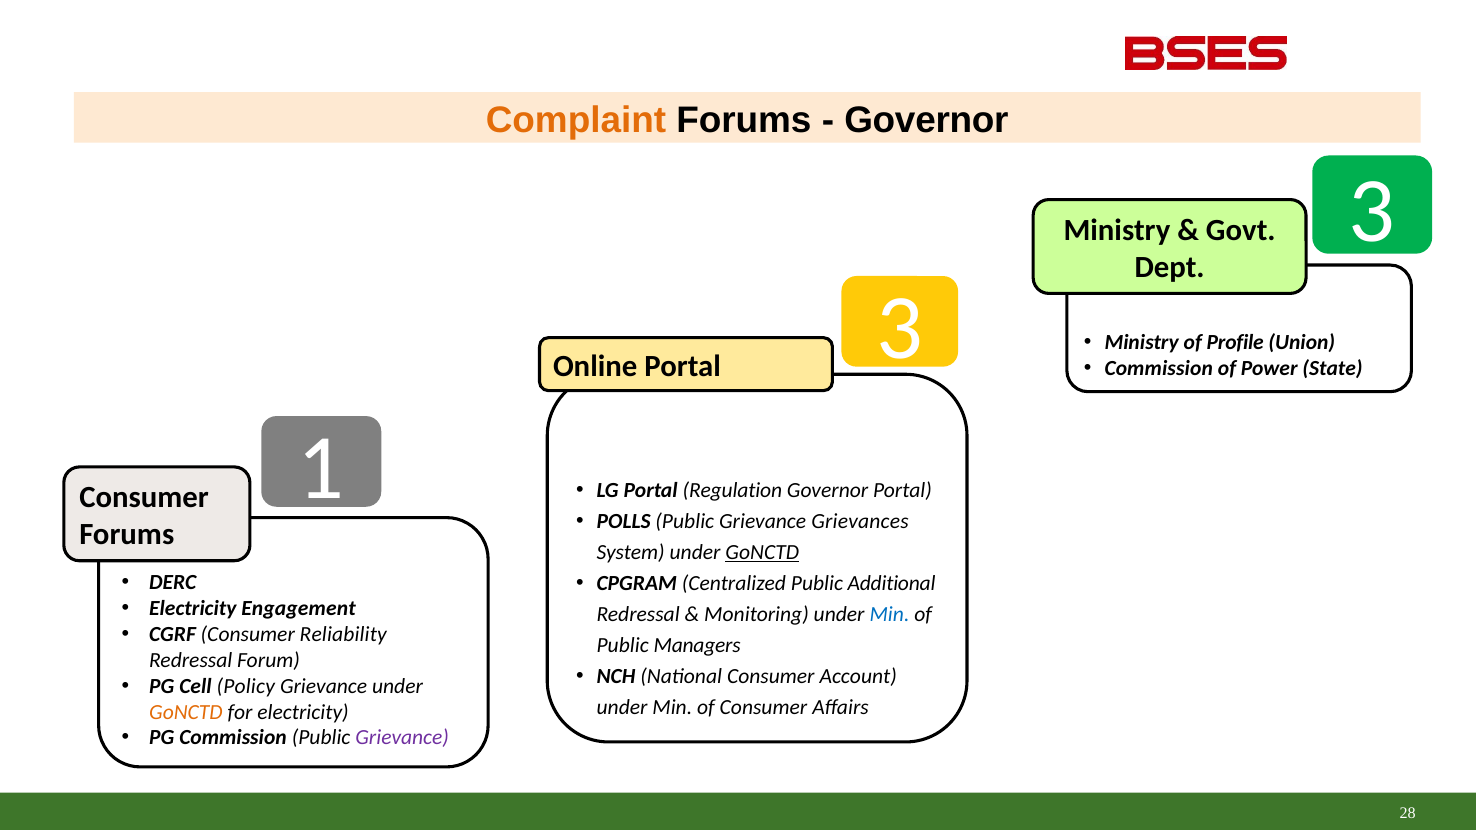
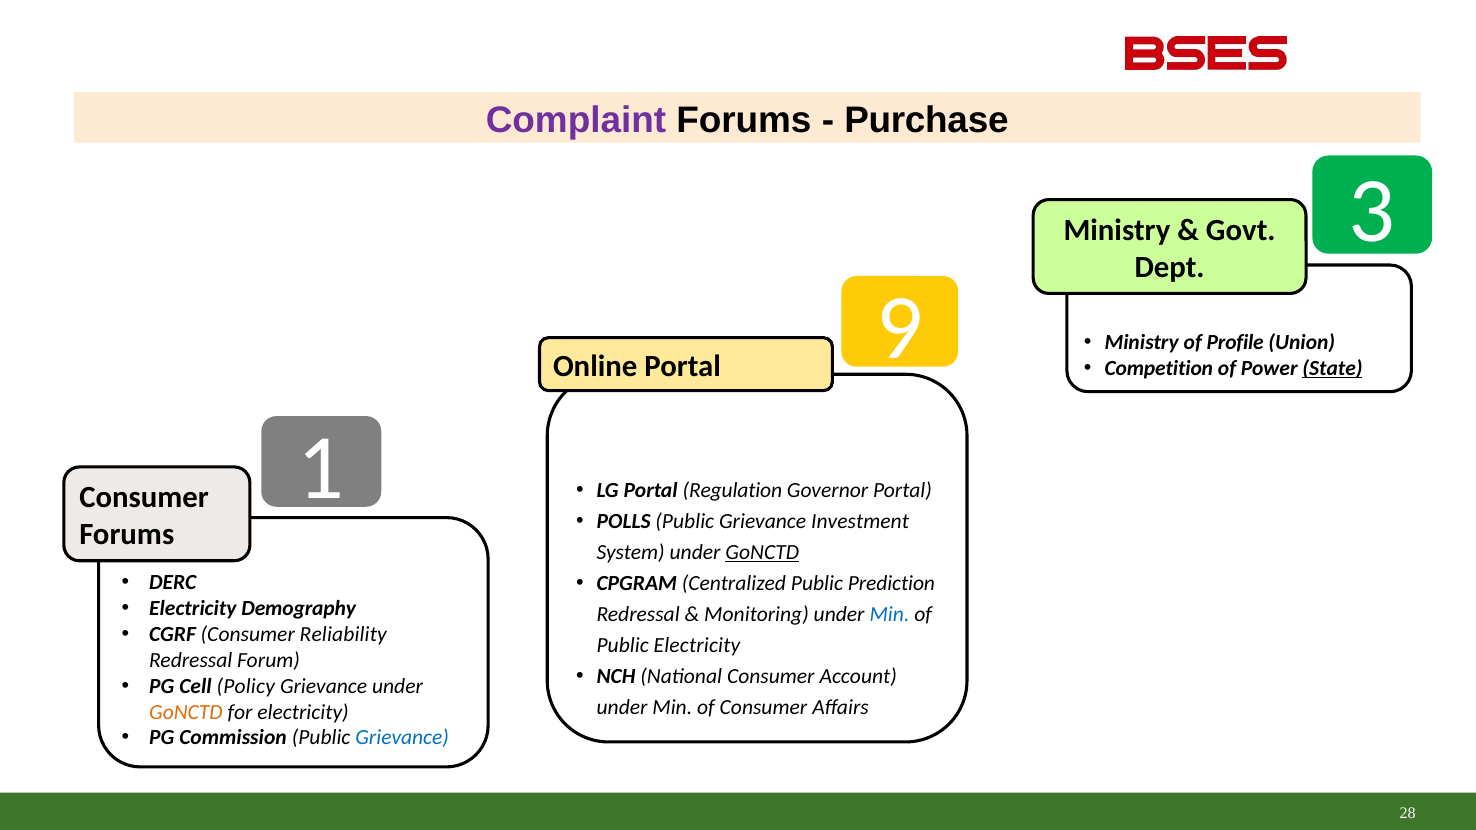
Complaint colour: orange -> purple (576, 120)
Governor: Governor -> Purchase (926, 120)
Portal 3: 3 -> 9 (900, 328)
Commission: Commission -> Competition (1159, 369)
State underline: none -> present (1332, 369)
Grievances: Grievances -> Investment (860, 521)
Additional: Additional -> Prediction (891, 583)
Engagement: Engagement -> Demography (299, 609)
Public Managers: Managers -> Electricity (697, 645)
Grievance colour: purple -> blue (402, 738)
